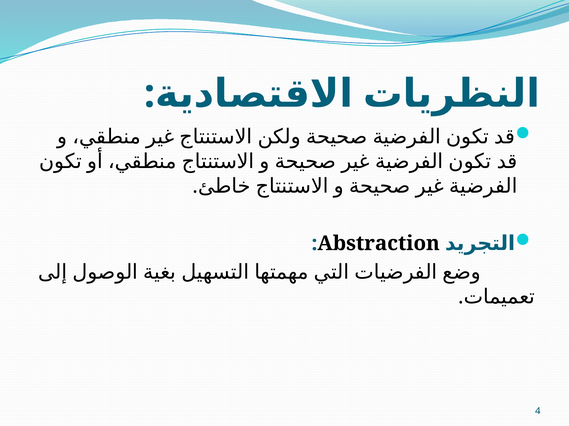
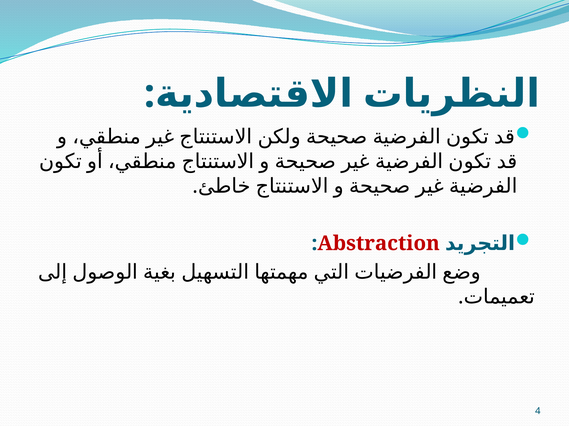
Abstraction colour: black -> red (379, 244)
